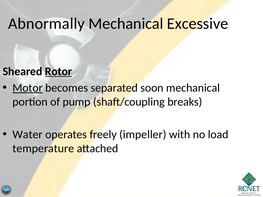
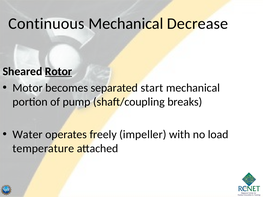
Abnormally: Abnormally -> Continuous (46, 24)
Excessive: Excessive -> Decrease (198, 24)
Motor underline: present -> none (28, 88)
soon: soon -> start (152, 88)
